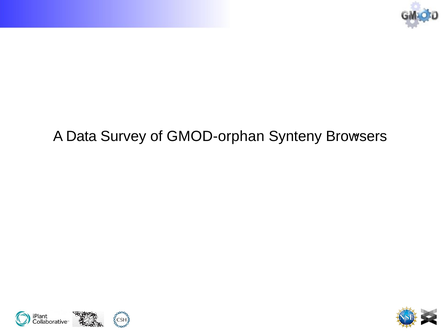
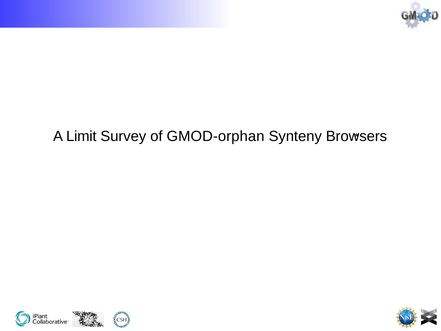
Data: Data -> Limit (81, 136)
